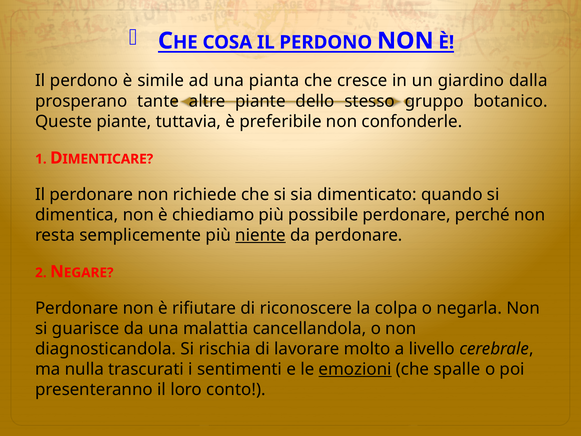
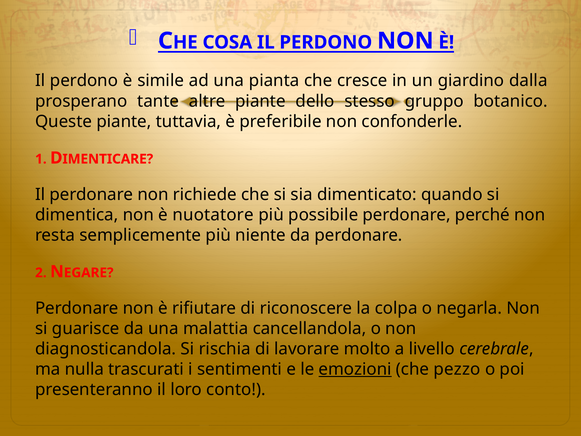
chiediamo: chiediamo -> nuotatore (213, 215)
niente underline: present -> none (261, 235)
spalle: spalle -> pezzo (457, 369)
